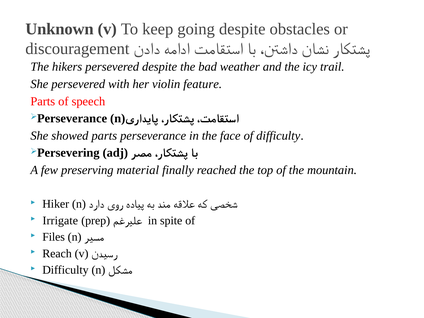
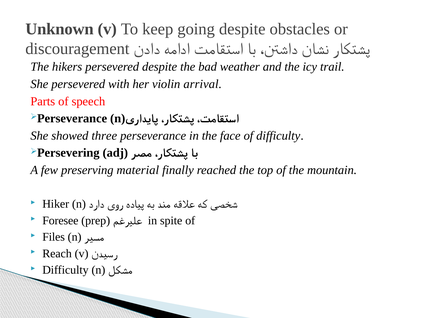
feature: feature -> arrival (203, 84)
showed parts: parts -> three (104, 136)
Irrigate: Irrigate -> Foresee (60, 221)
